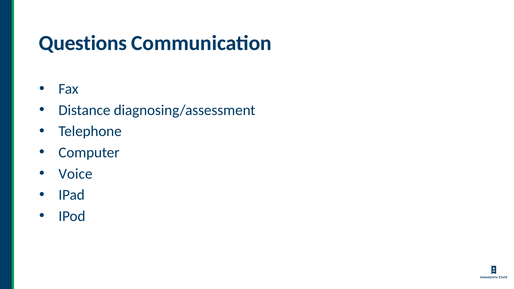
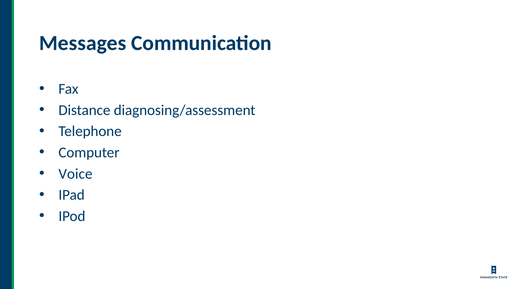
Questions: Questions -> Messages (83, 43)
